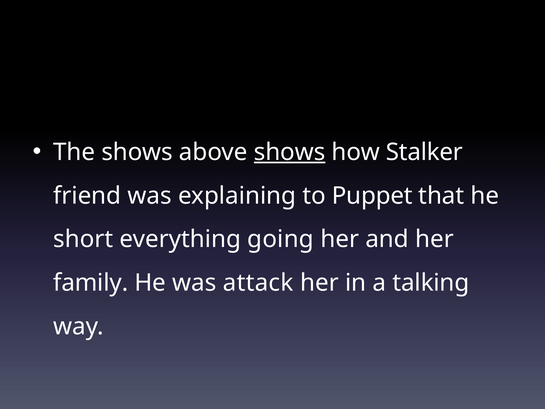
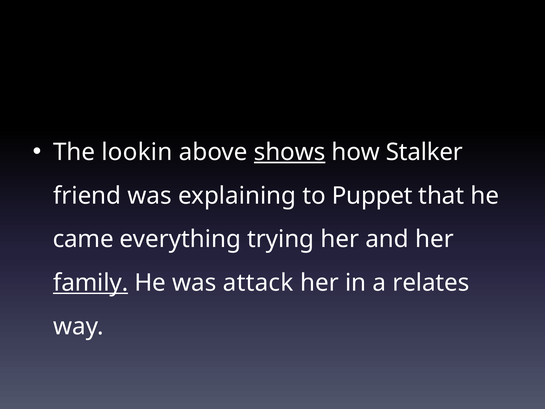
The shows: shows -> lookin (137, 152)
short: short -> came (83, 239)
going: going -> trying (281, 239)
family underline: none -> present (91, 283)
talking: talking -> relates (431, 283)
